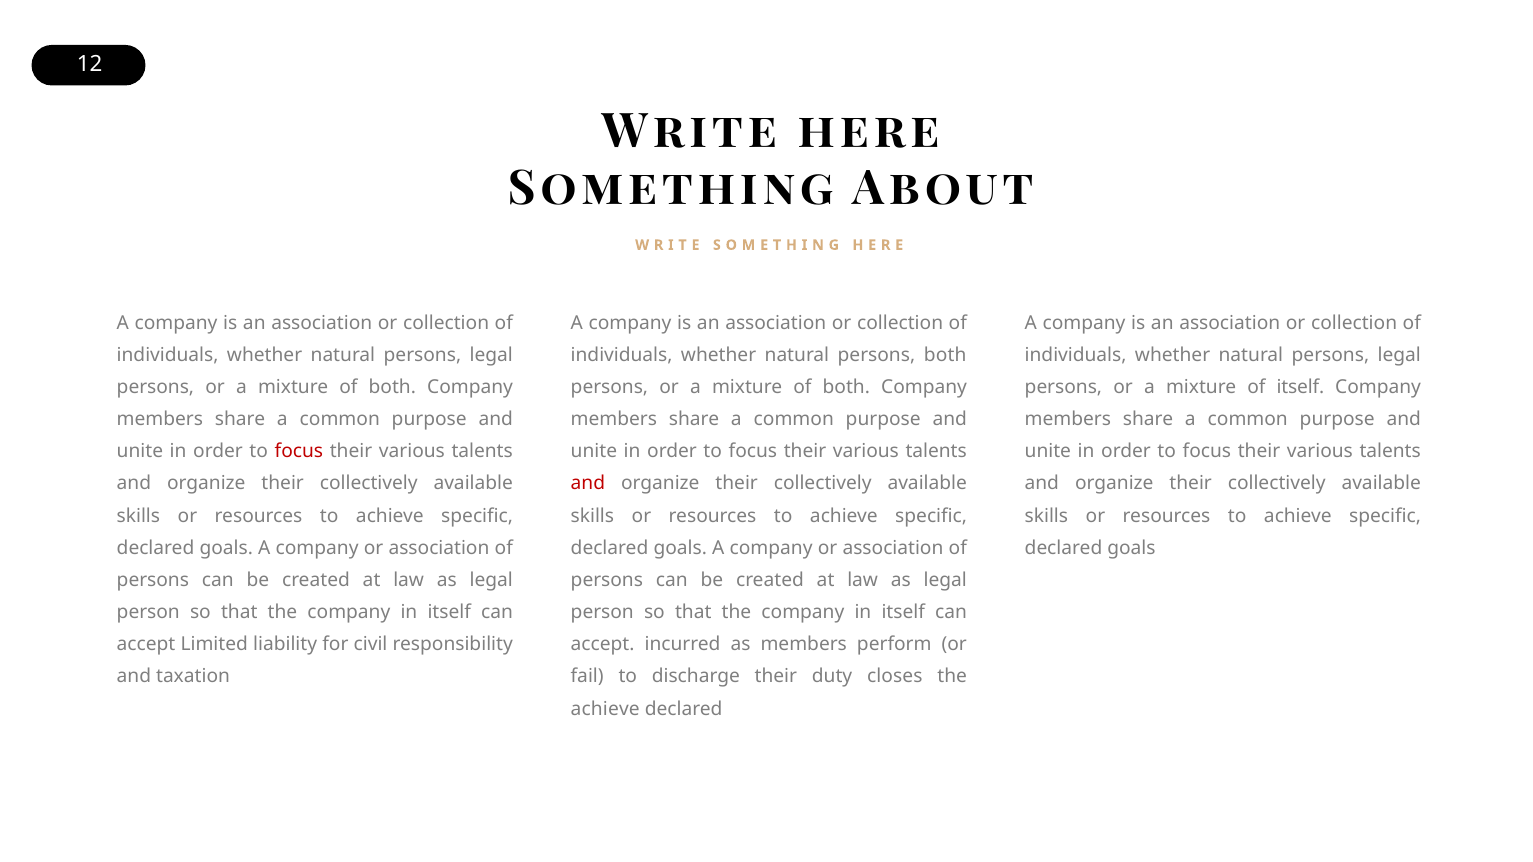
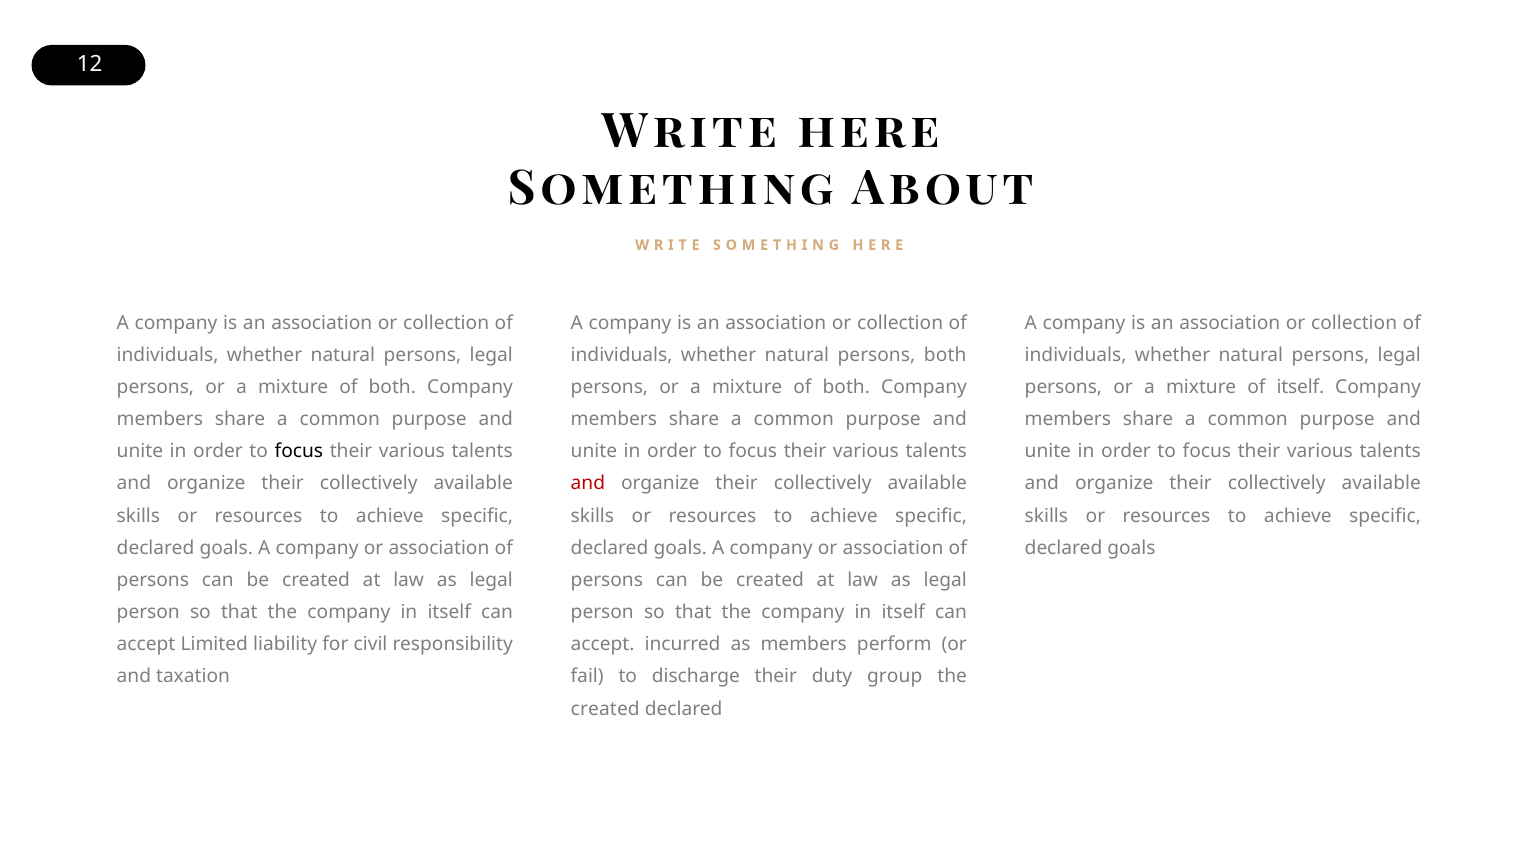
focus colour: red -> black (299, 452)
closes: closes -> group (895, 677)
achieve: achieve -> created (605, 709)
